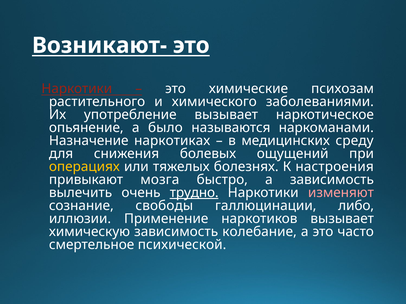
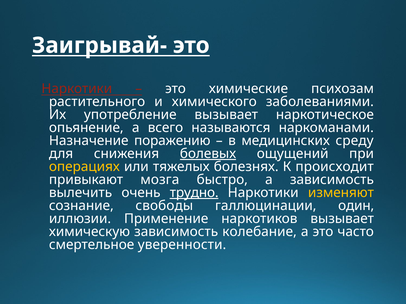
Возникают-: Возникают- -> Заигрывай- (100, 45)
было: было -> всего (166, 128)
наркотиках: наркотиках -> поражению (172, 141)
болевых underline: none -> present (208, 154)
настроения: настроения -> происходит (335, 167)
изменяют colour: pink -> yellow (341, 193)
либо: либо -> один (356, 206)
психической: психической -> уверенности (182, 245)
